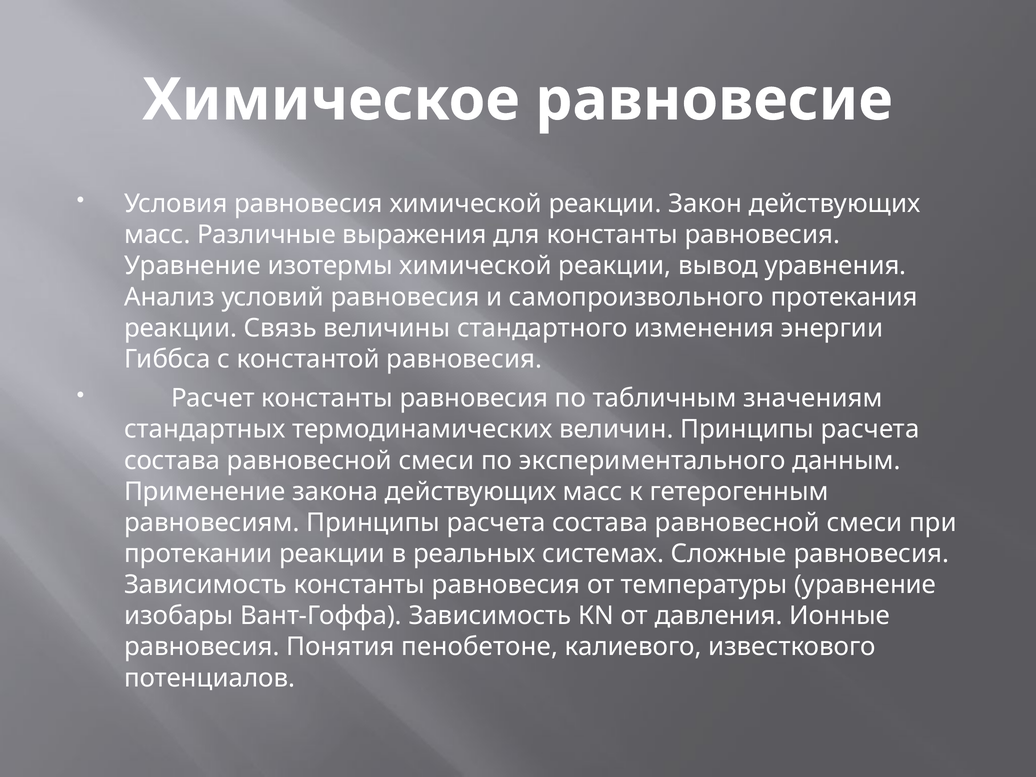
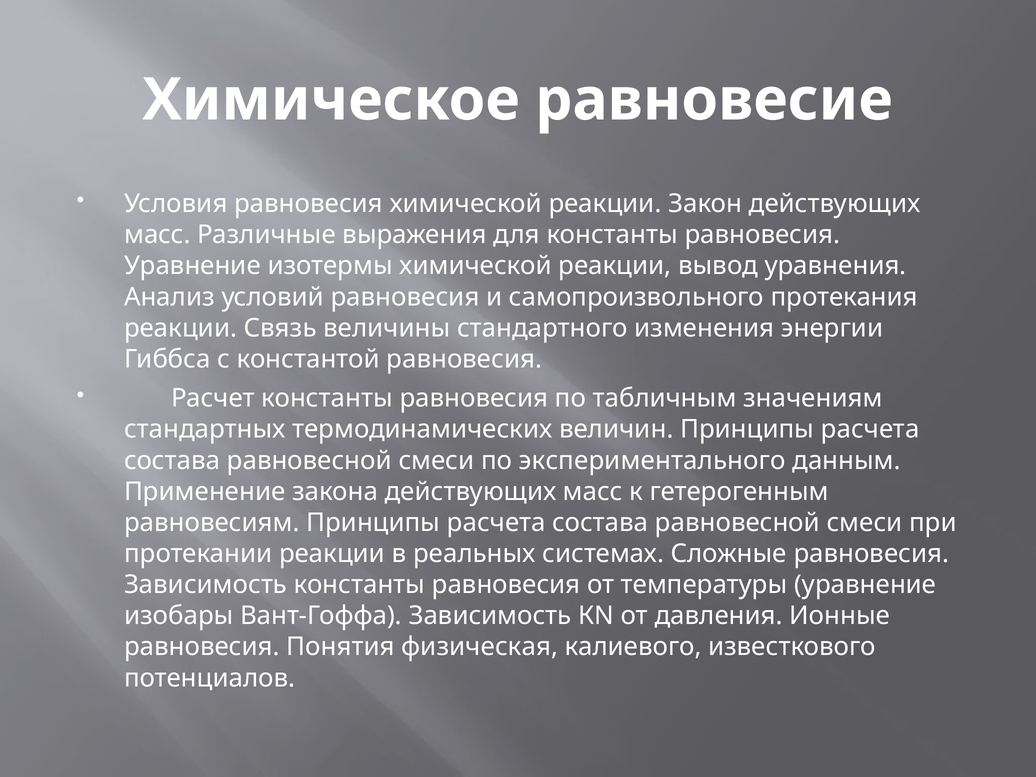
пенобетоне: пенобетоне -> физическая (480, 647)
